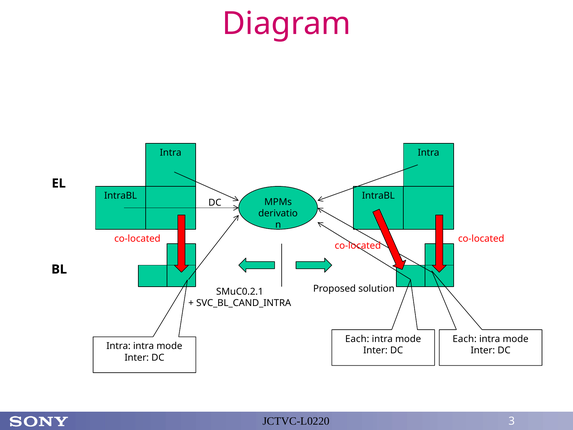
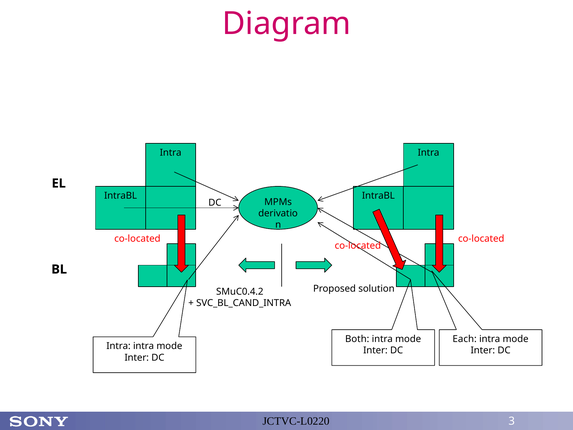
SMuC0.2.1: SMuC0.2.1 -> SMuC0.4.2 (240, 291)
Each: Each -> Both (357, 339)
